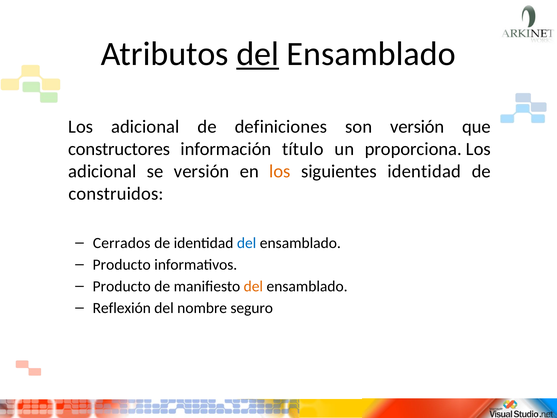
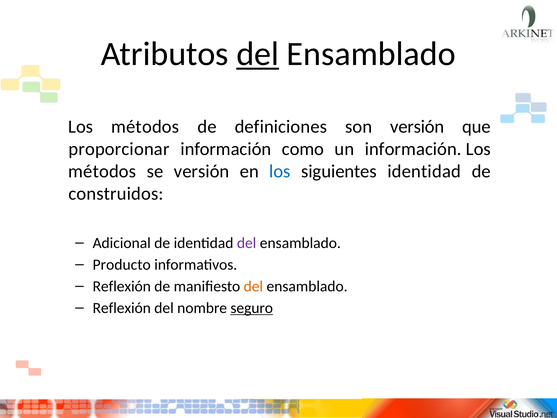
adicional: adicional -> métodos (145, 127)
constructores: constructores -> proporcionar (119, 149)
título: título -> como (303, 149)
un proporciona: proporciona -> información (413, 149)
adicional: adicional -> métodos (102, 171)
los colour: orange -> blue (280, 171)
Cerrados: Cerrados -> Adicional (122, 243)
del colour: blue -> purple (247, 243)
Producto: Producto -> Reflexión (122, 286)
seguro underline: none -> present (252, 308)
